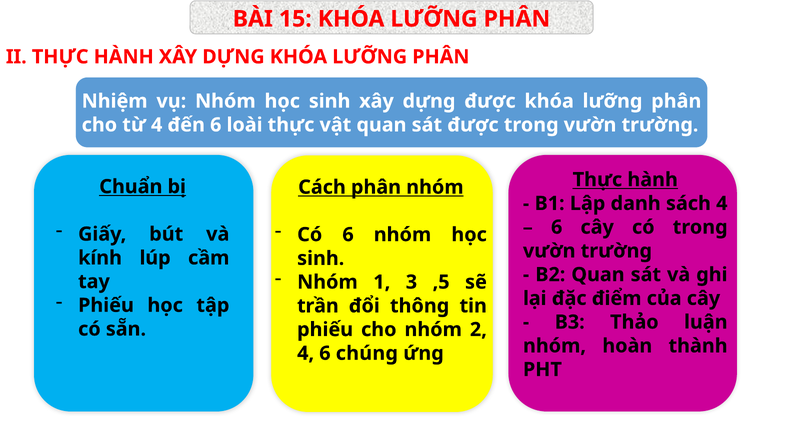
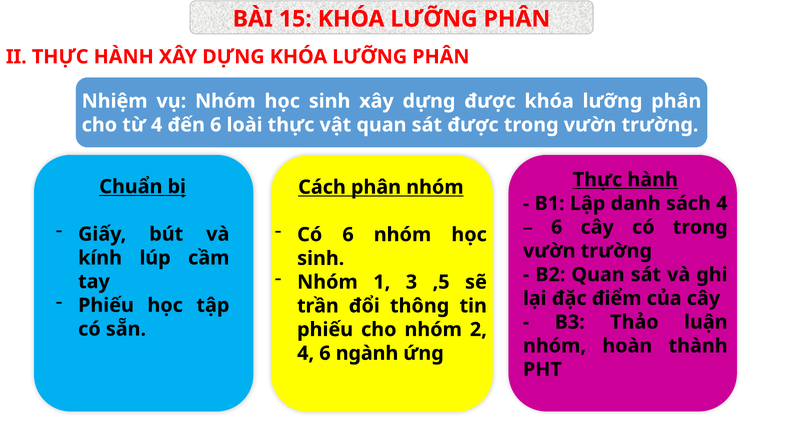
chúng: chúng -> ngành (367, 354)
